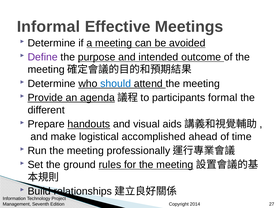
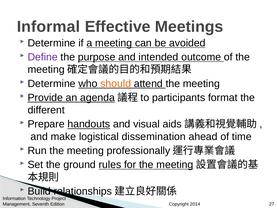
should colour: blue -> orange (116, 83)
formal: formal -> format (223, 97)
accomplished: accomplished -> dissemination (154, 136)
